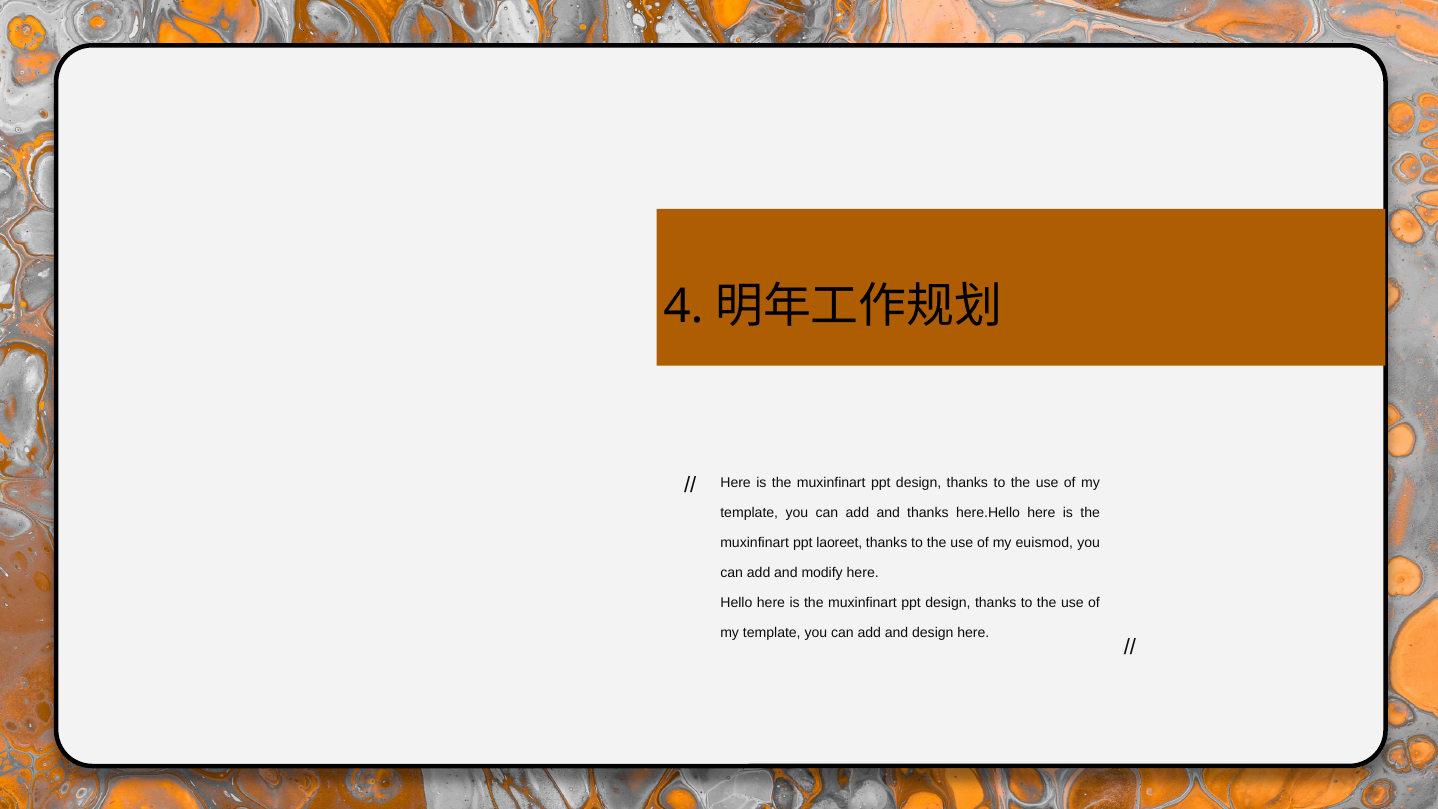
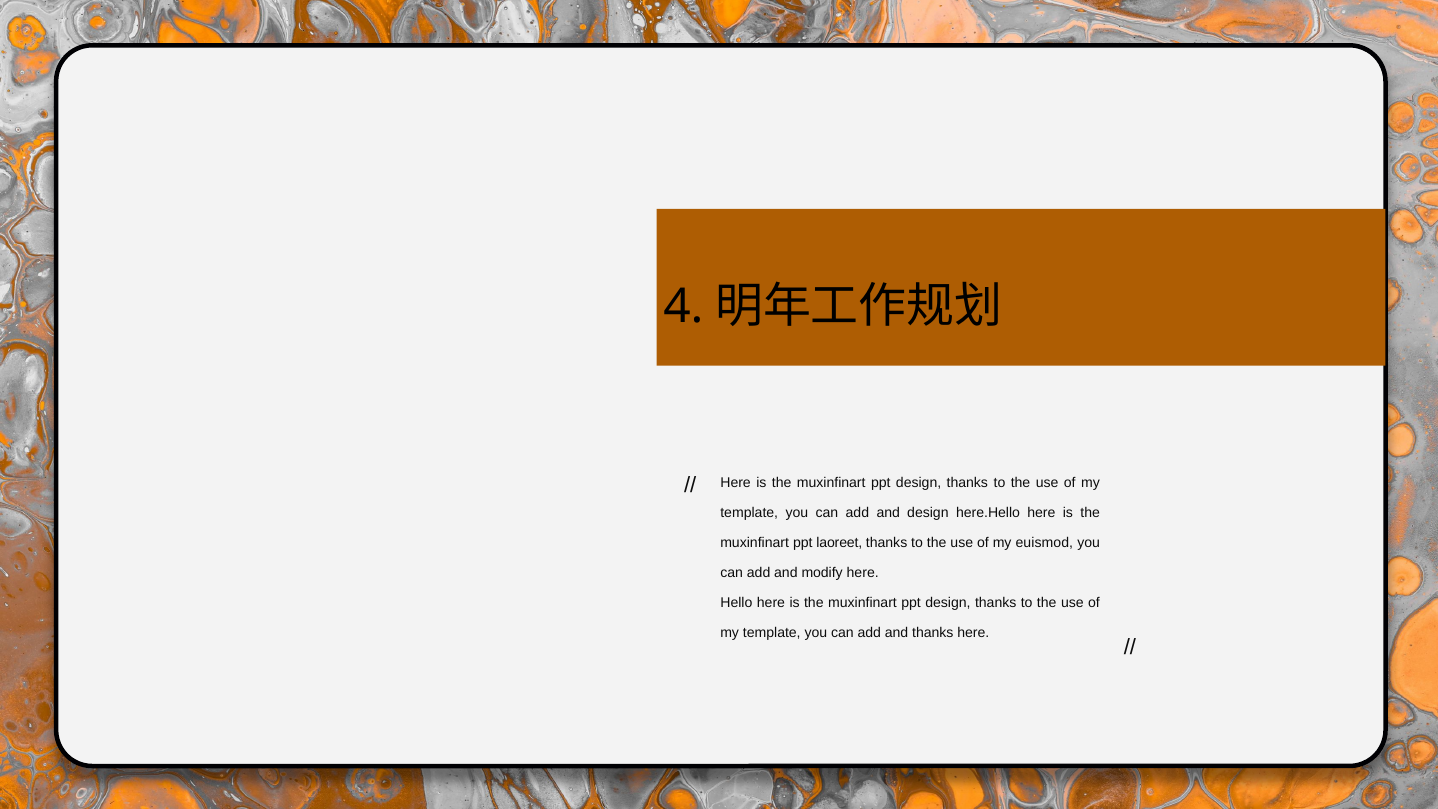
and thanks: thanks -> design (928, 513)
and design: design -> thanks (933, 632)
